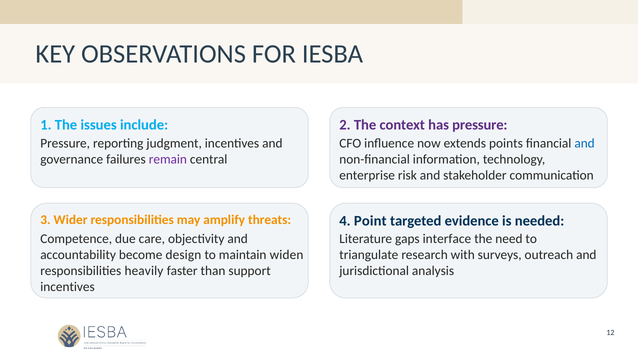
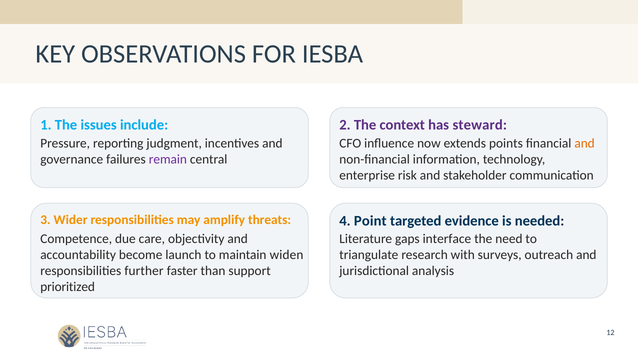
has pressure: pressure -> steward (480, 125)
and colour: blue -> orange (585, 143)
design: design -> launch (183, 255)
heavily: heavily -> further (144, 271)
incentives: incentives -> prioritized (68, 287)
